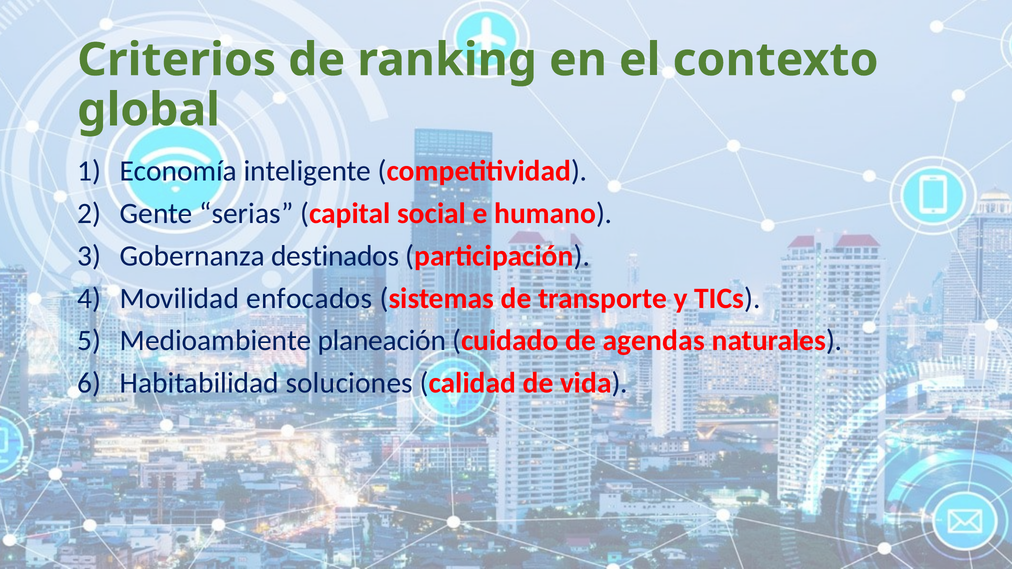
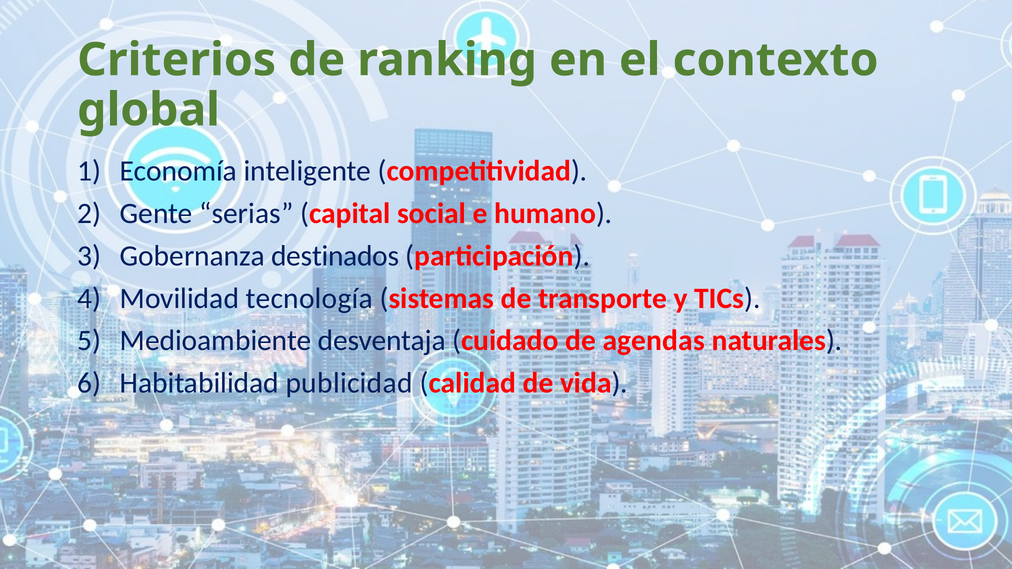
enfocados: enfocados -> tecnología (309, 298)
planeación: planeación -> desventaja (382, 341)
soluciones: soluciones -> publicidad (349, 383)
